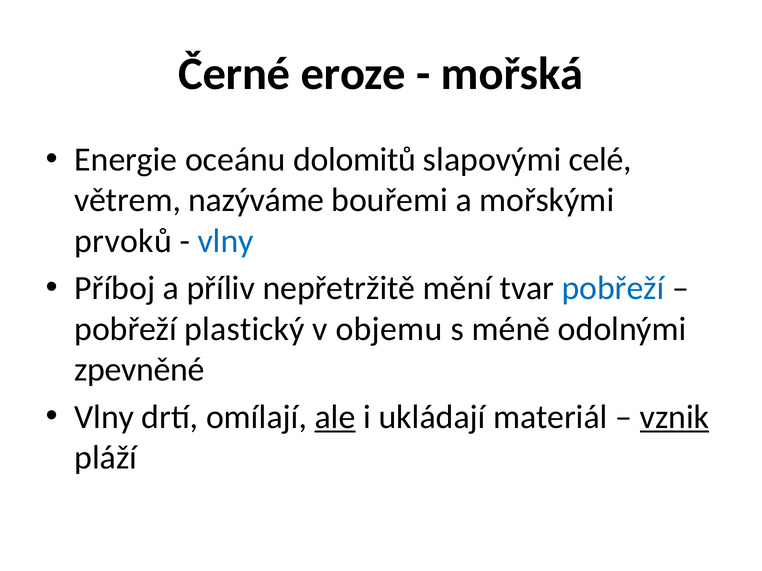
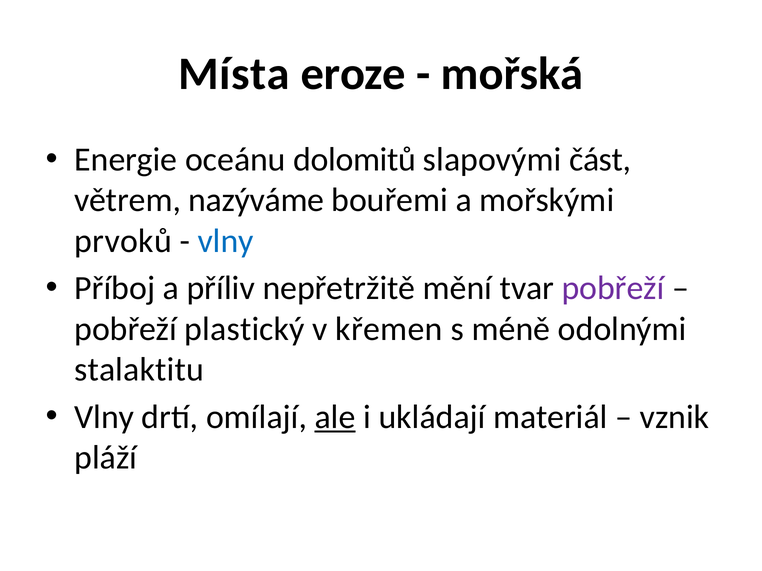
Černé: Černé -> Místa (234, 74)
celé: celé -> část (600, 160)
pobřeží colour: blue -> purple (613, 289)
objemu: objemu -> křemen (389, 329)
zpevněné: zpevněné -> stalaktitu (139, 370)
vznik underline: present -> none (675, 417)
